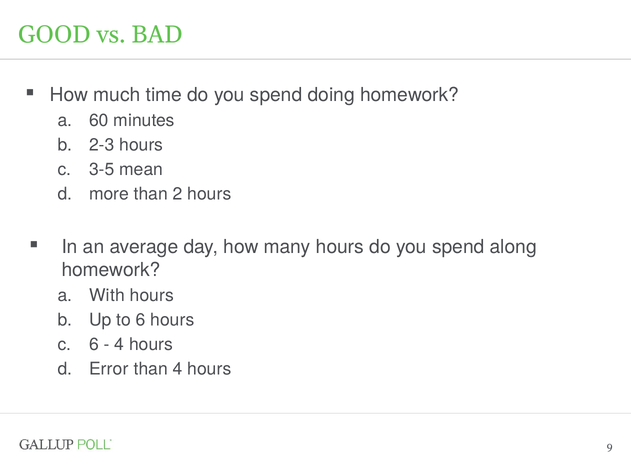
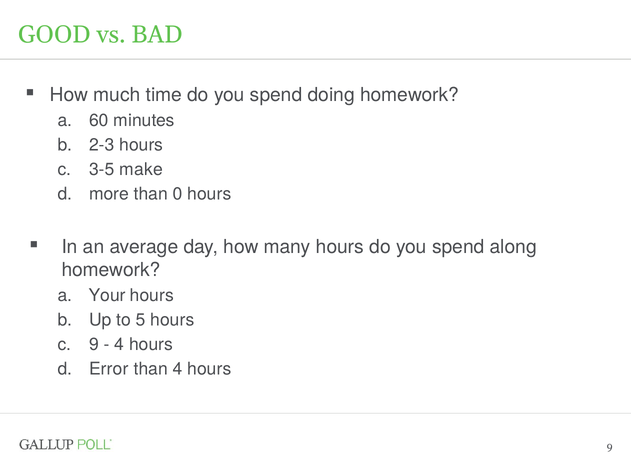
mean: mean -> make (141, 170)
2: 2 -> 0 (178, 194)
With: With -> Your (107, 296)
to 6: 6 -> 5 (141, 320)
6: 6 -> 9 (94, 345)
